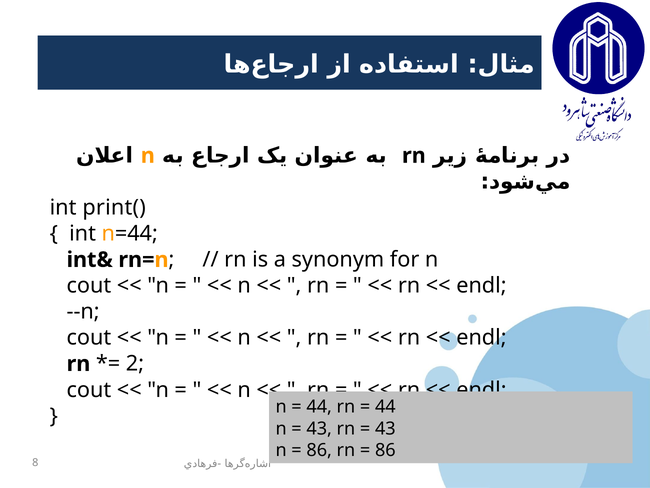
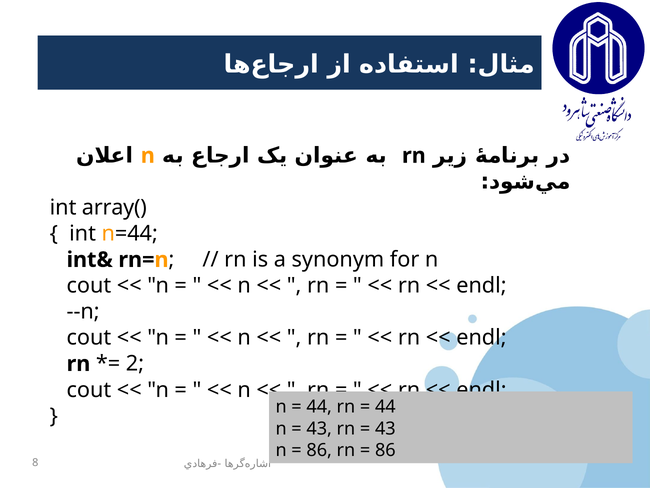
print(: print( -> array( (114, 207)
